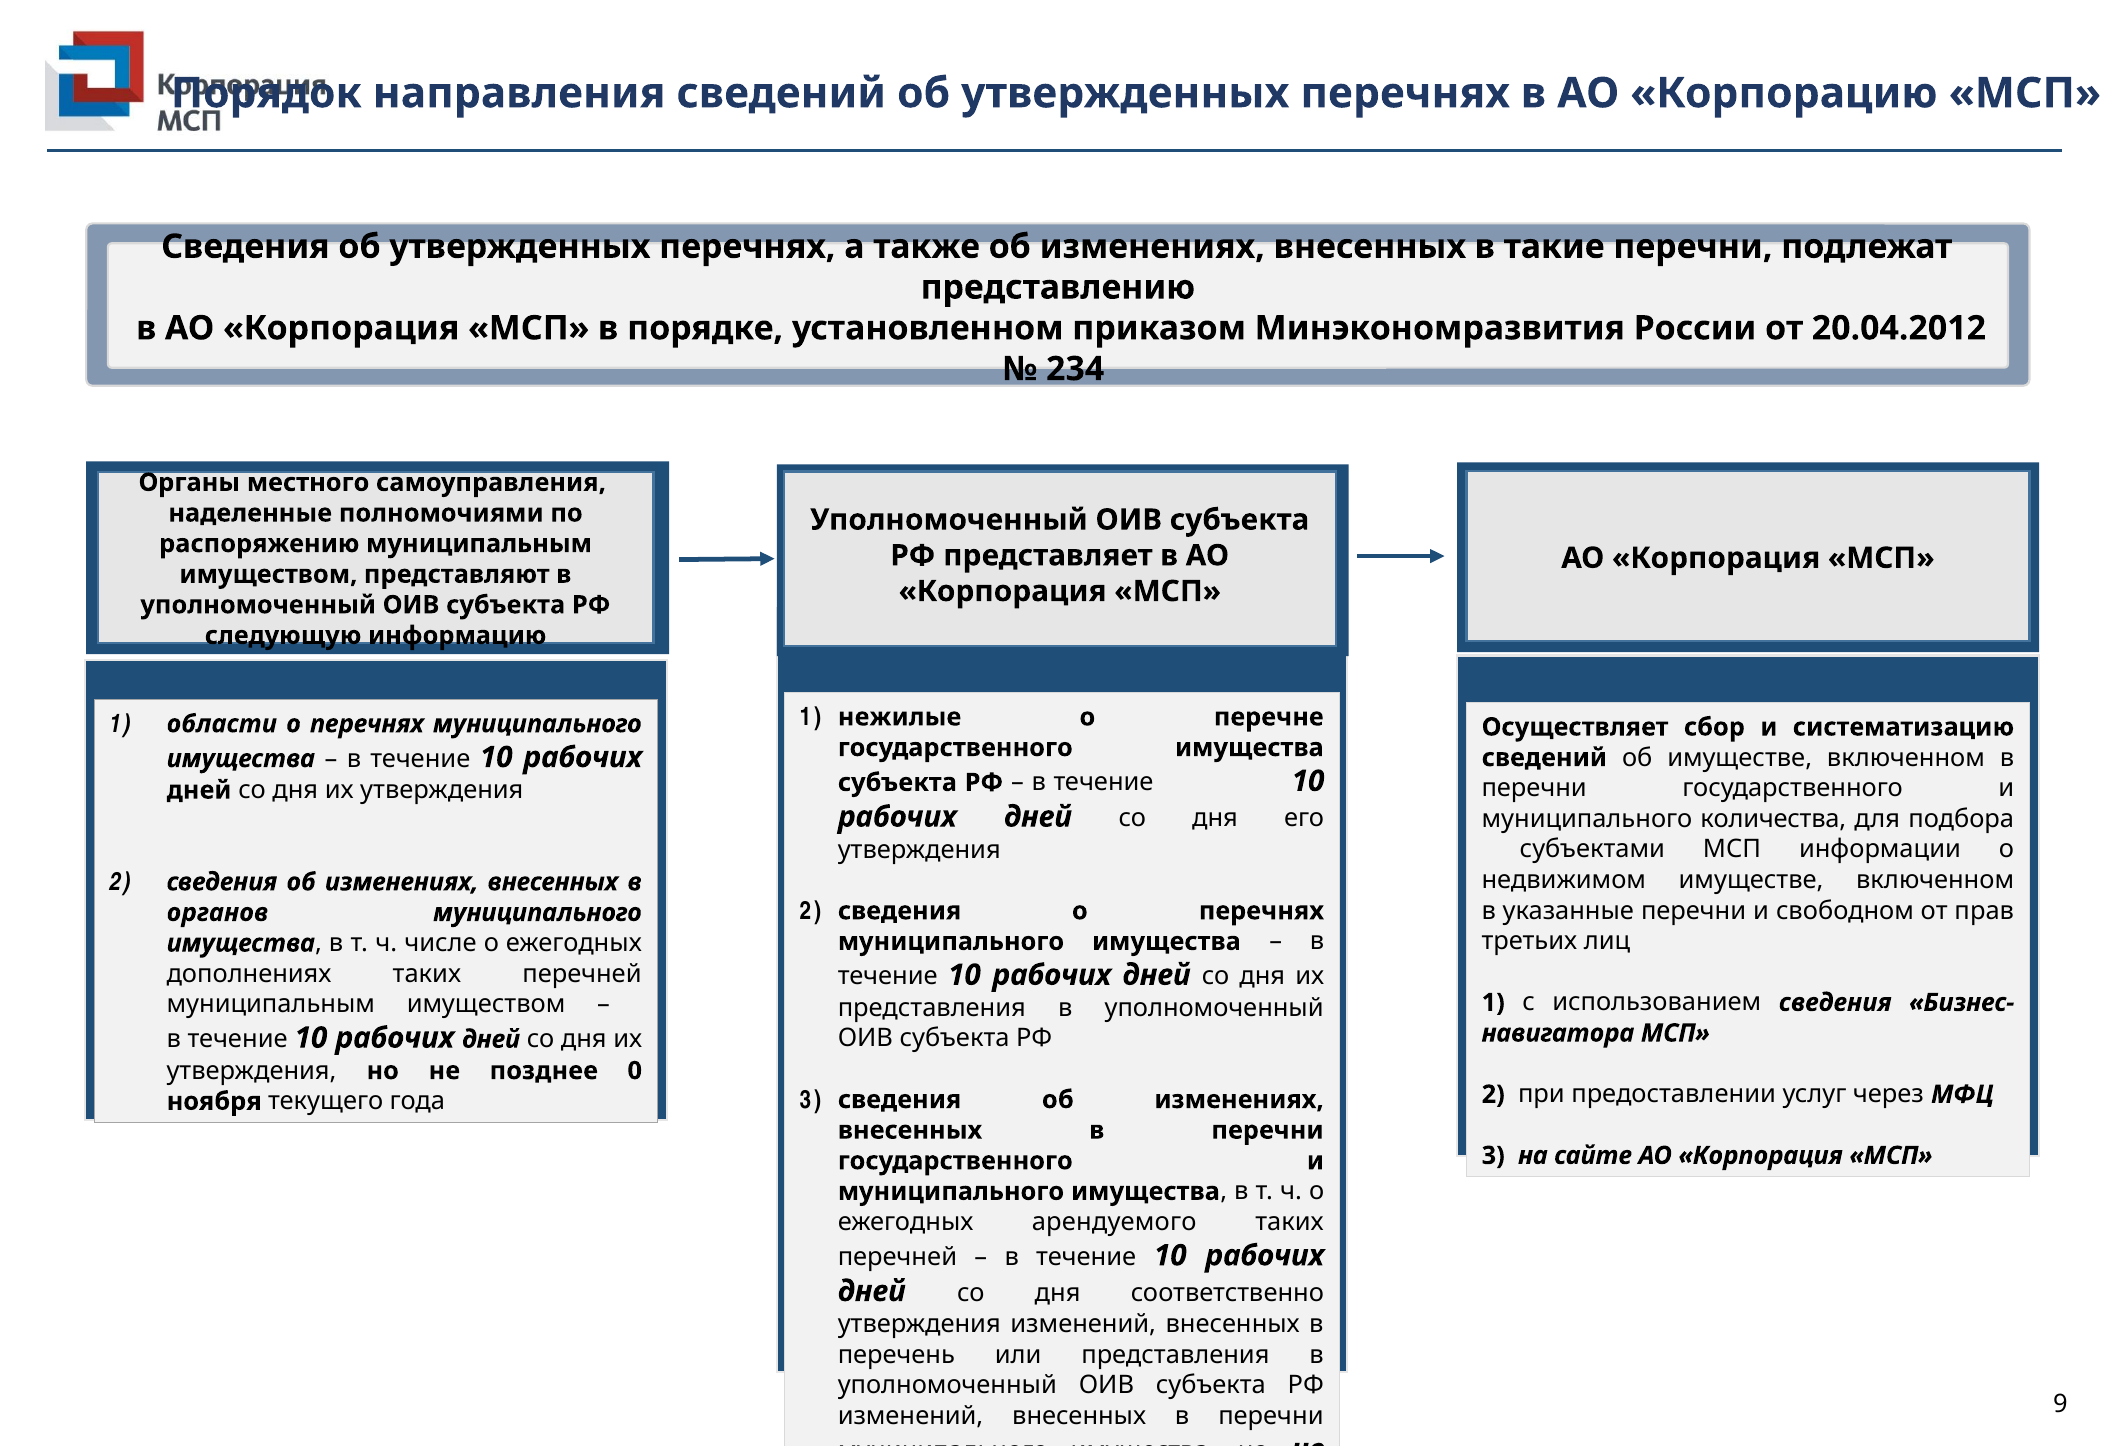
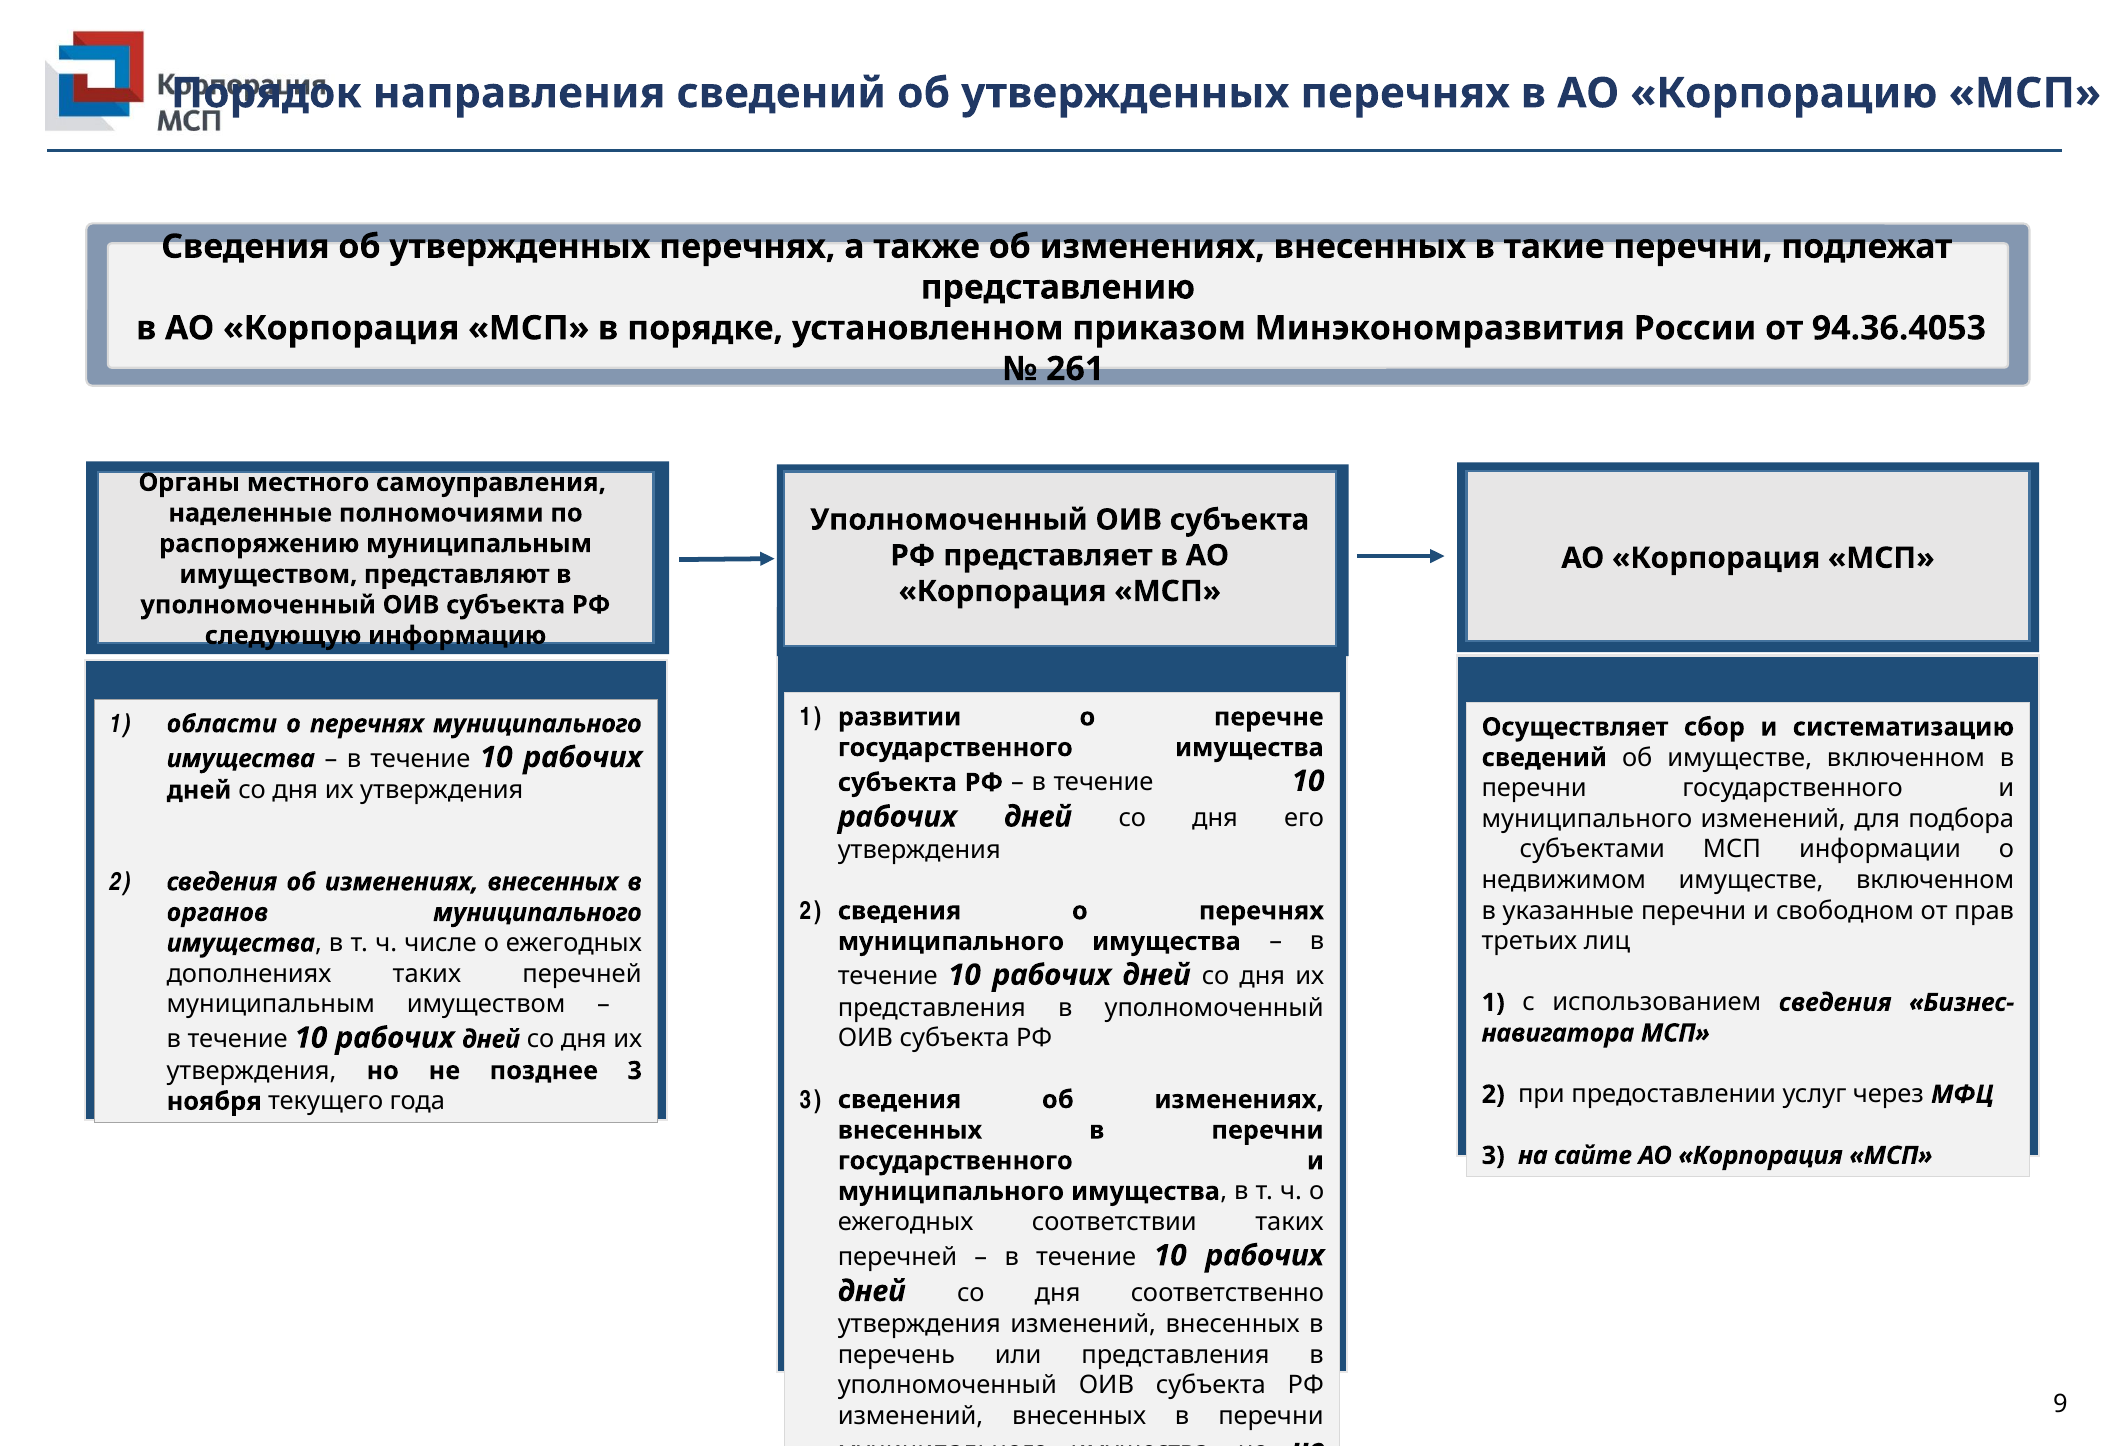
20.04.2012: 20.04.2012 -> 94.36.4053 (1899, 328)
234: 234 -> 261 (1075, 369)
нежилые: нежилые -> развитии (900, 717)
муниципального количества: количества -> изменений (1773, 819)
позднее 0: 0 -> 3 (635, 1071)
арендуемого: арендуемого -> соответствии (1114, 1222)
